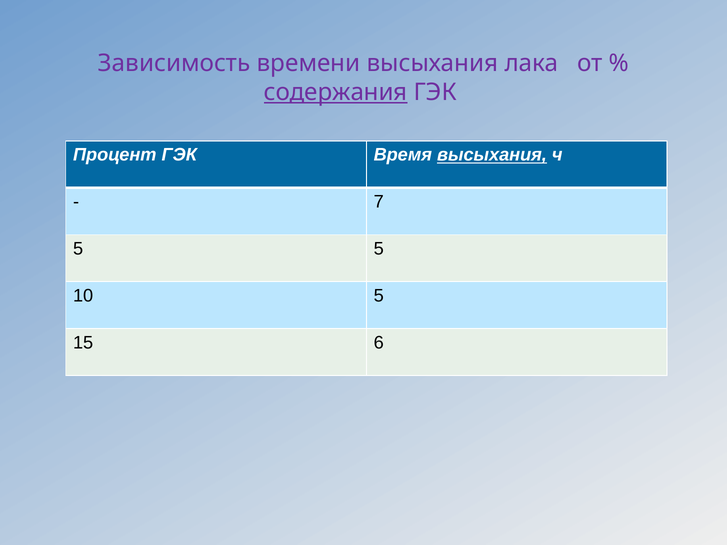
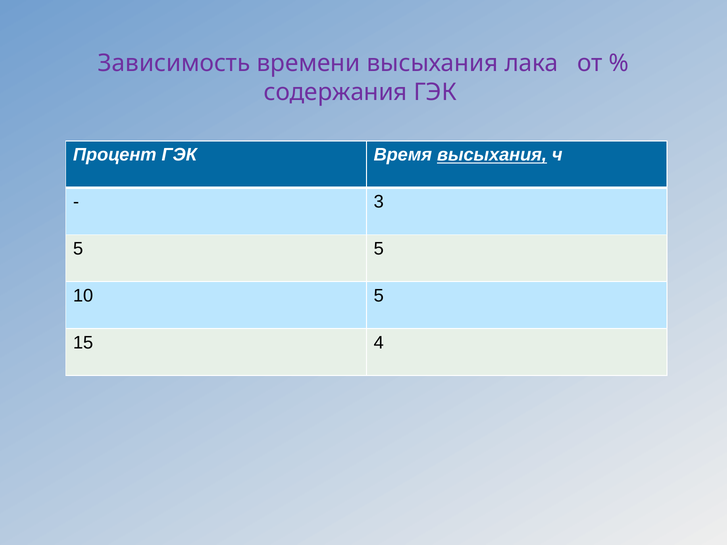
содержания underline: present -> none (336, 92)
7: 7 -> 3 (379, 202)
6: 6 -> 4 (379, 343)
